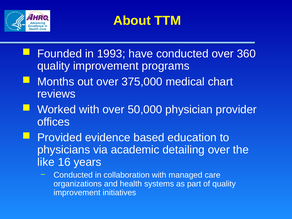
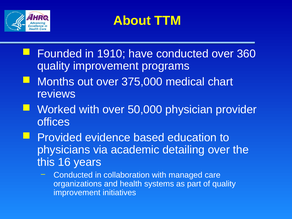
1993: 1993 -> 1910 (111, 54)
like: like -> this (46, 162)
